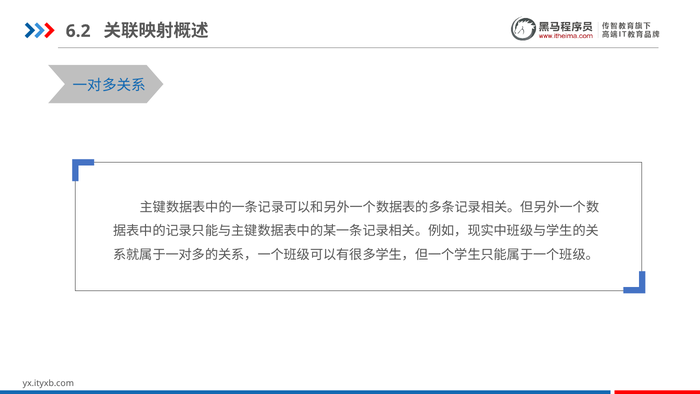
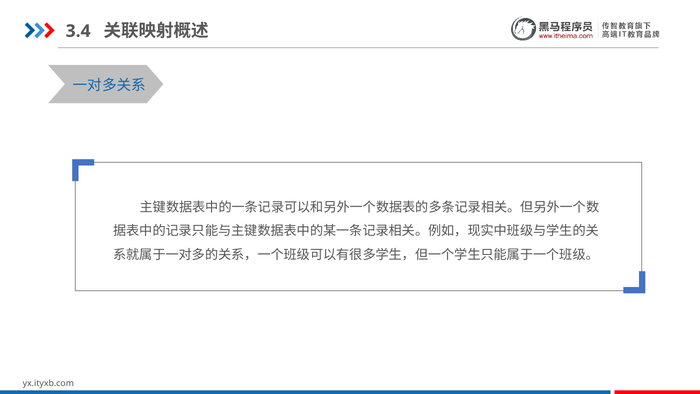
6.2: 6.2 -> 3.4 (78, 31)
